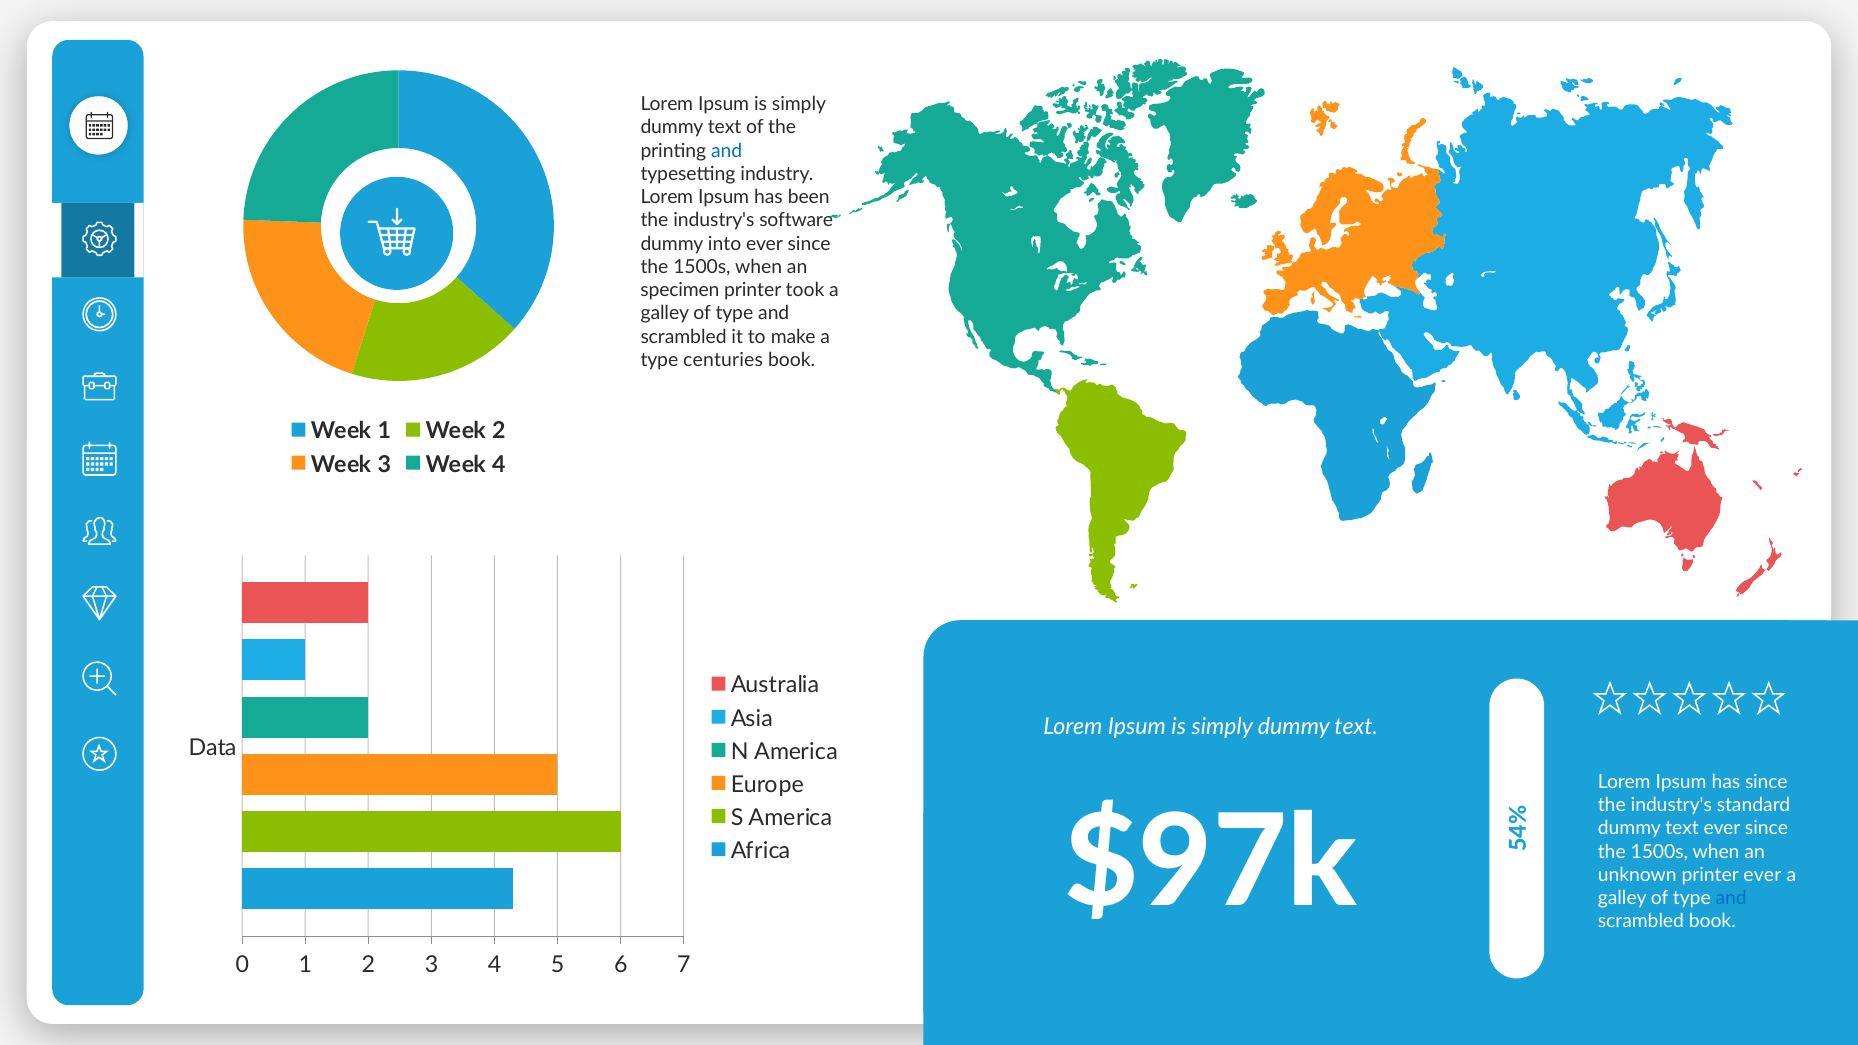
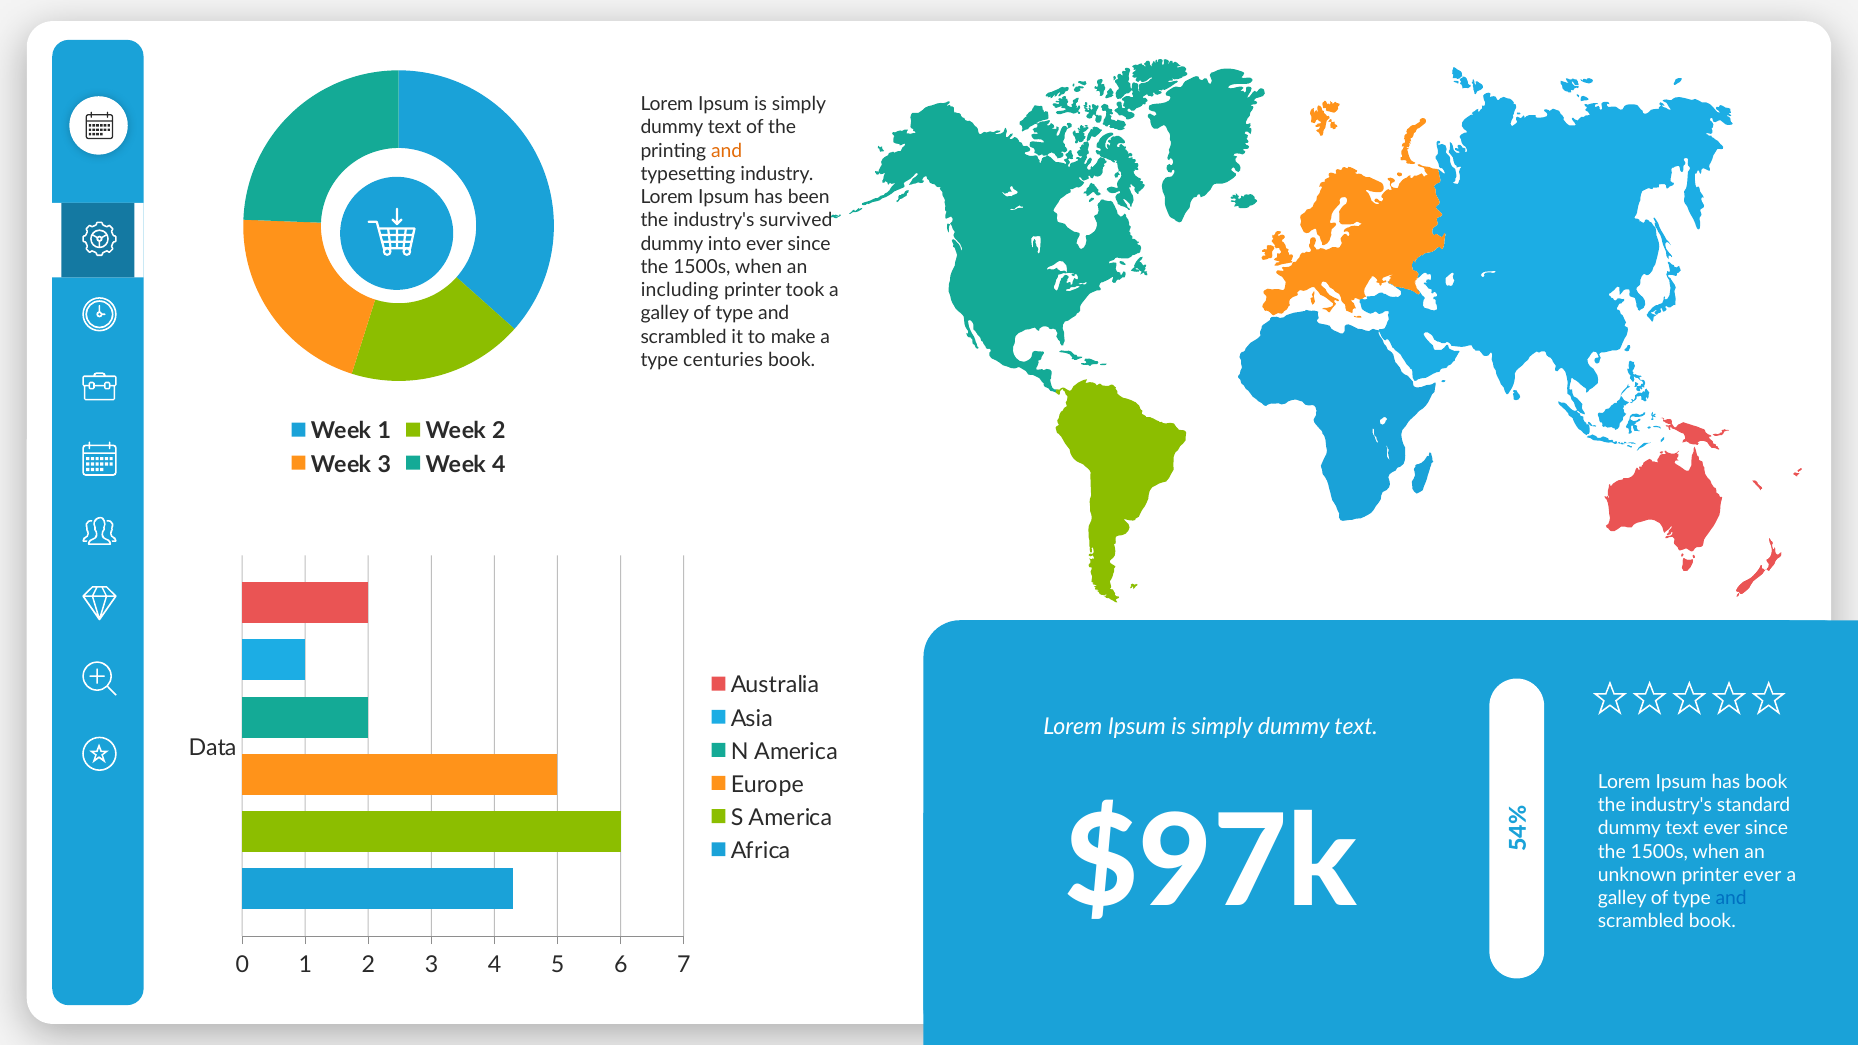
and colour: blue -> orange (727, 151)
software: software -> survived (796, 220)
specimen: specimen -> including (680, 290)
has since: since -> book (1766, 782)
